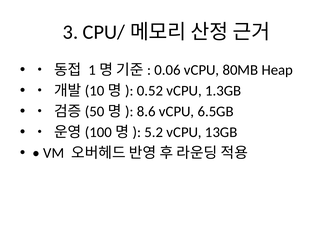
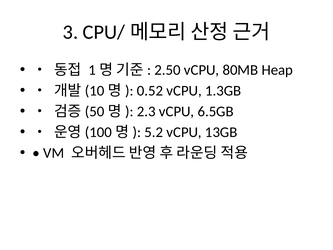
0.06: 0.06 -> 2.50 (167, 70)
8.6: 8.6 -> 2.3 (146, 111)
